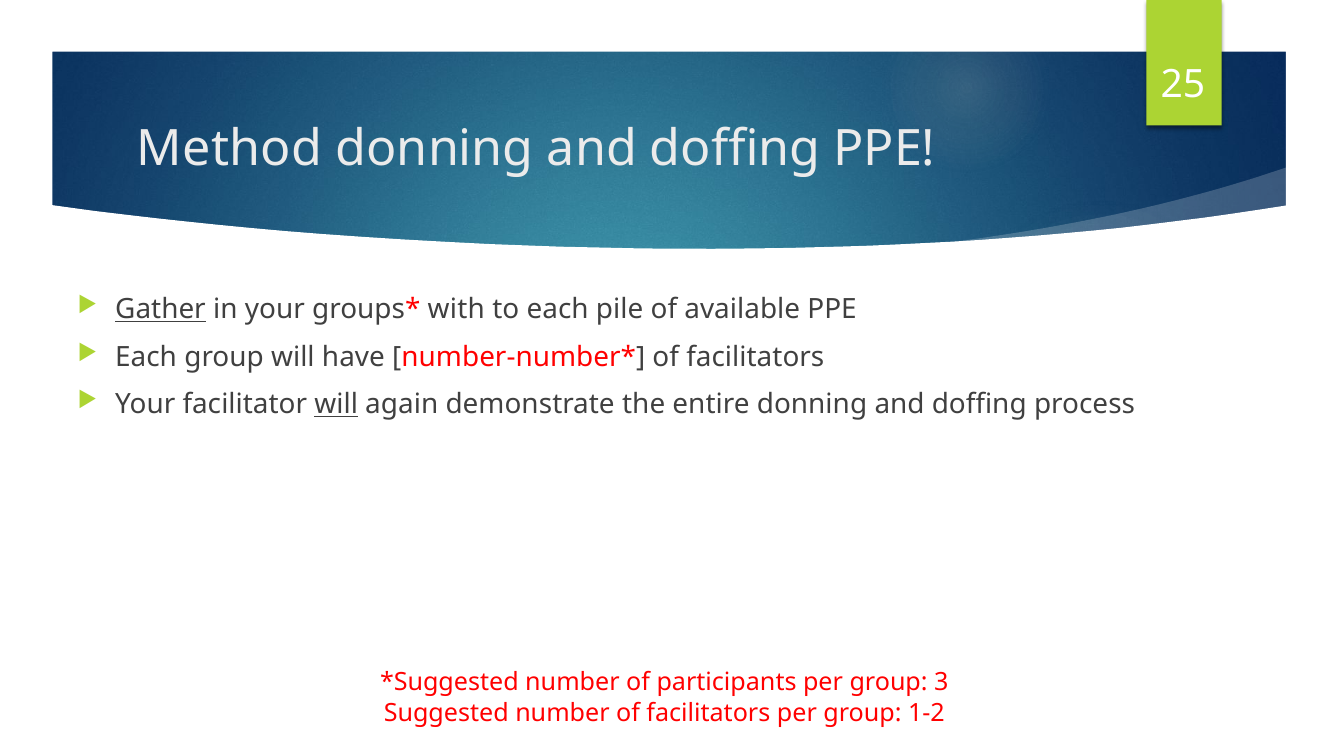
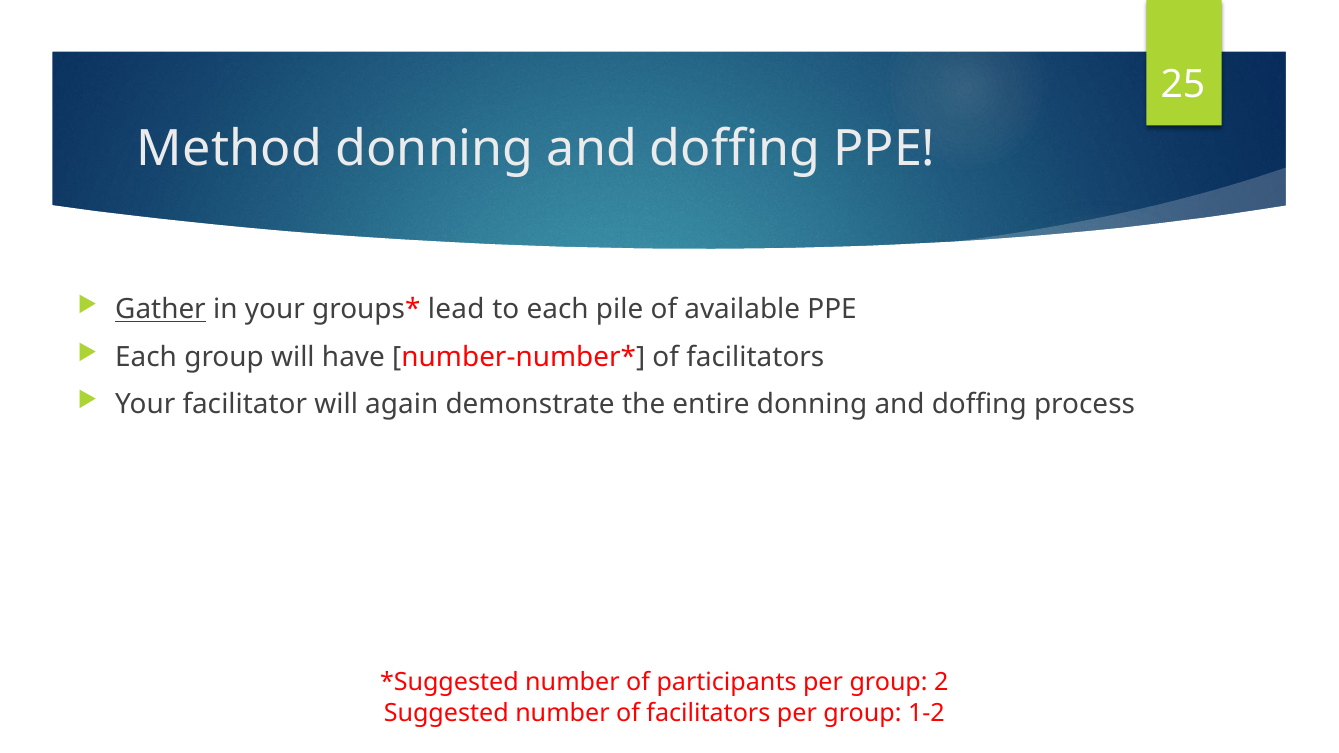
with: with -> lead (456, 310)
will underline: present -> none (336, 405)
3: 3 -> 2 (941, 683)
